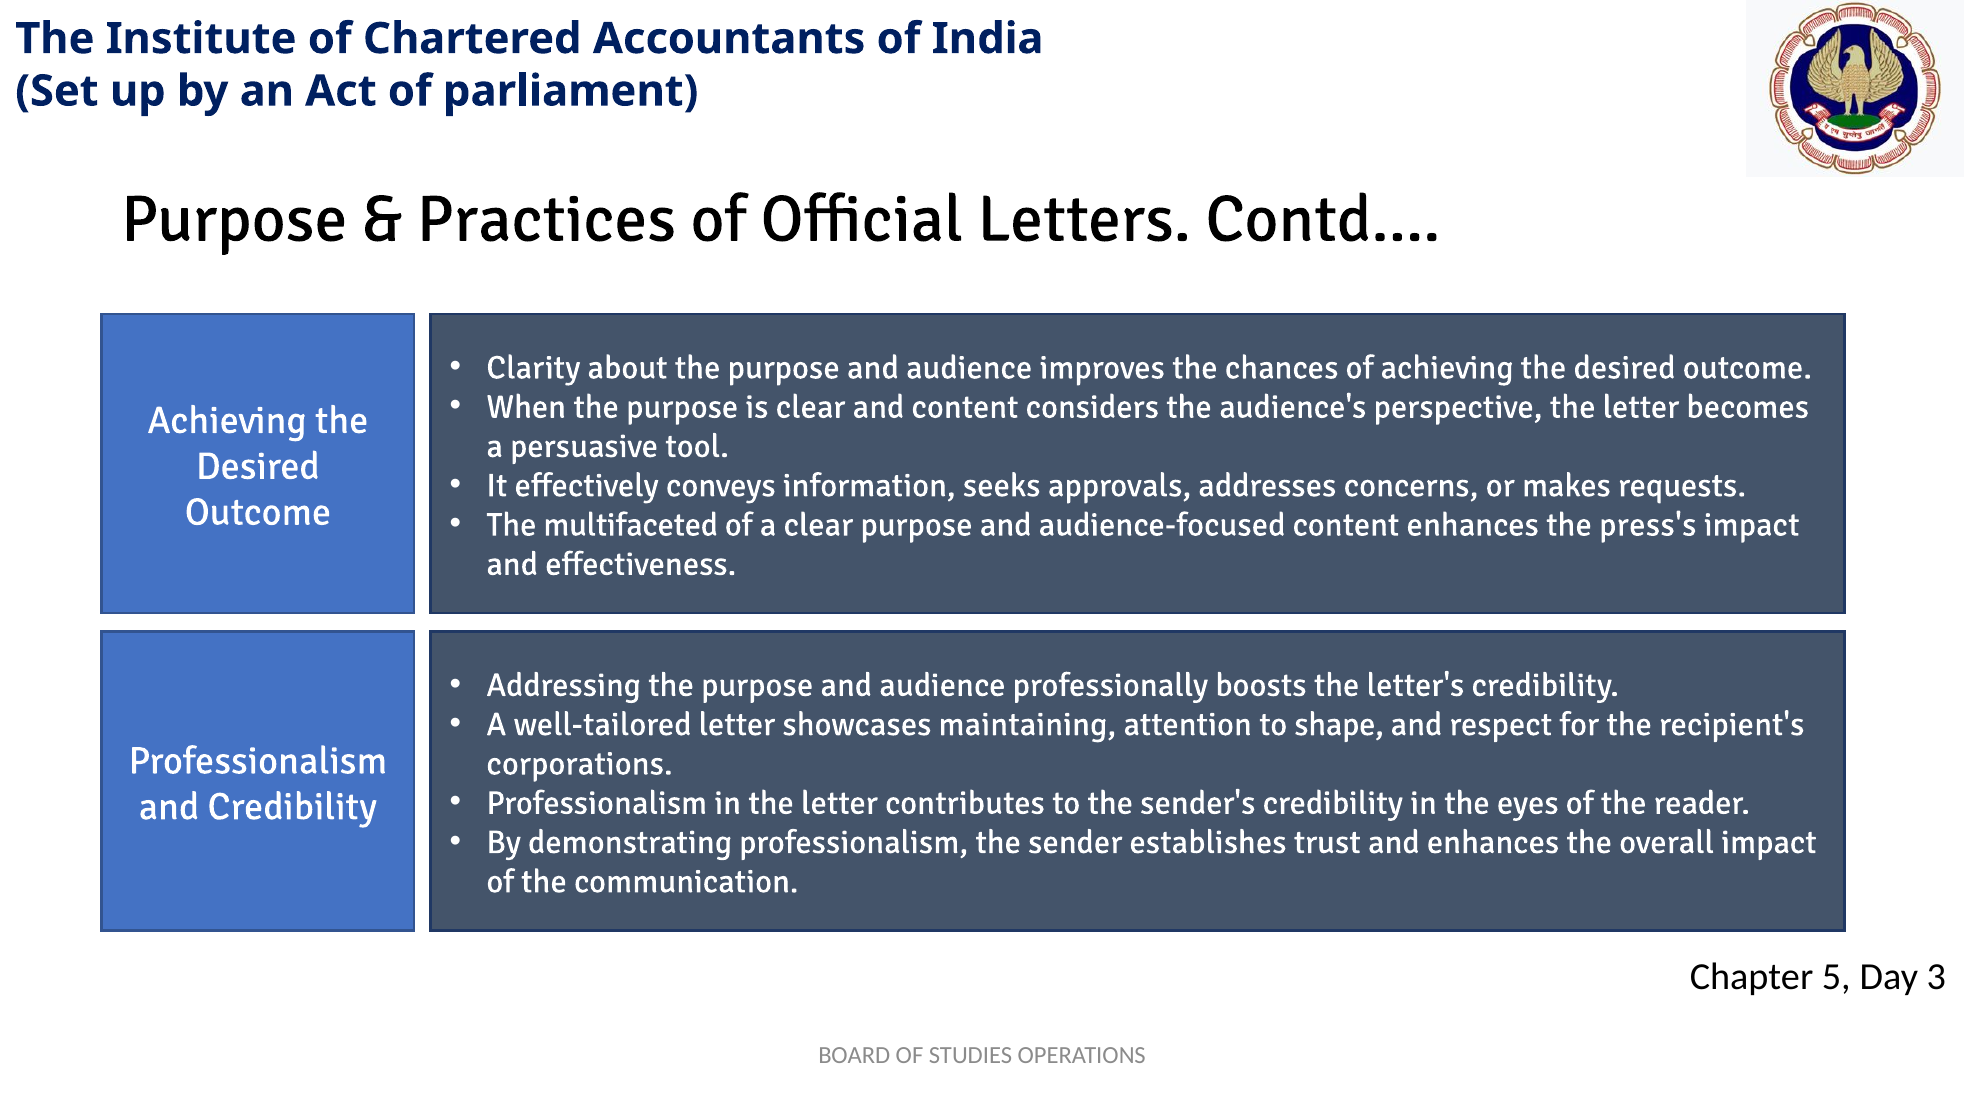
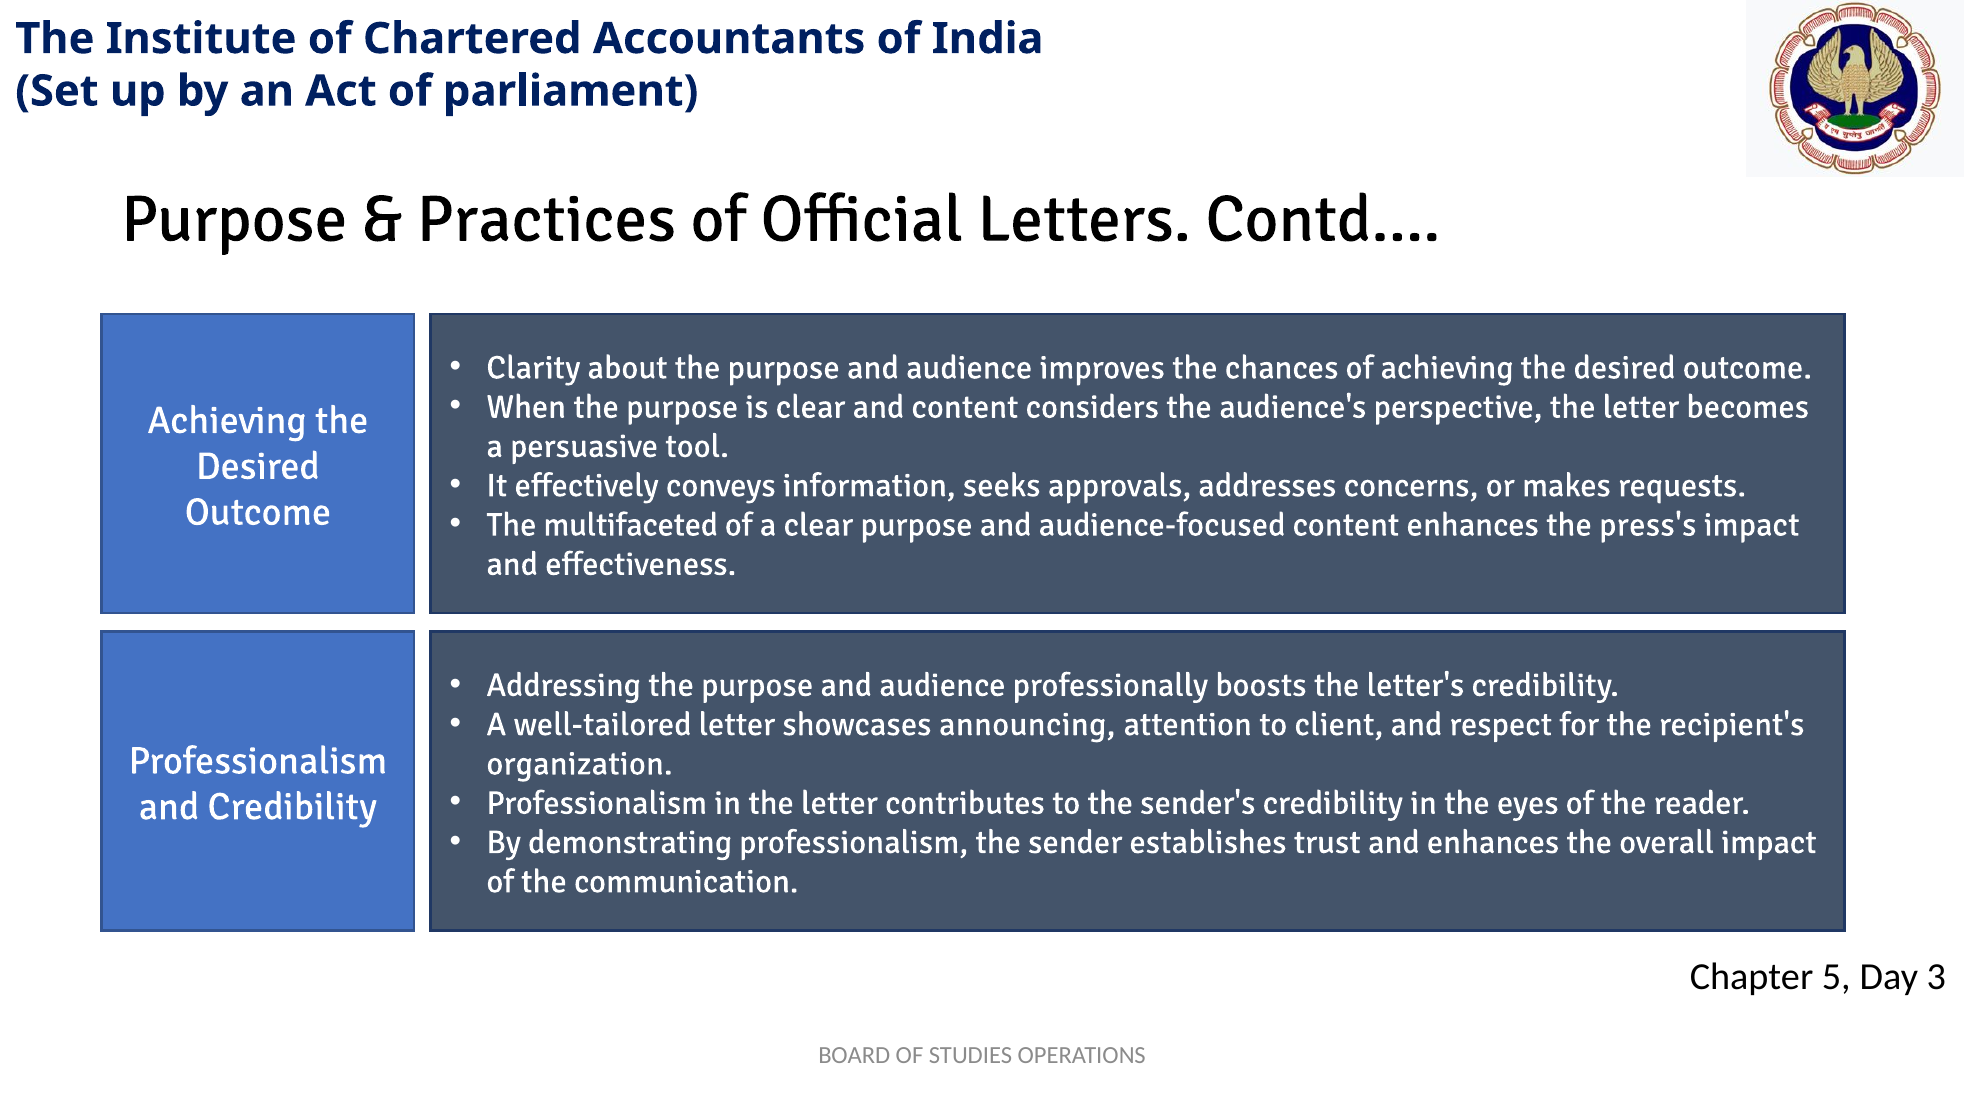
maintaining: maintaining -> announcing (1027, 724)
shape: shape -> client (1339, 724)
corporations: corporations -> organization (579, 764)
